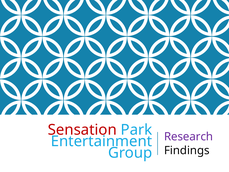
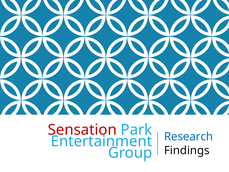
Research colour: purple -> blue (189, 136)
